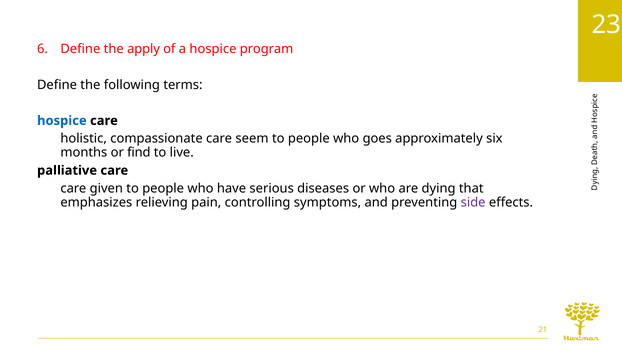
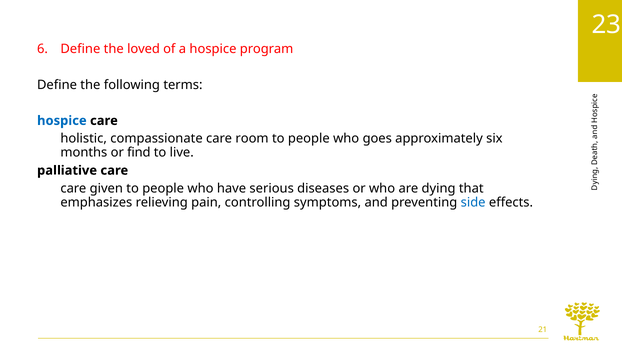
apply: apply -> loved (143, 49)
seem: seem -> room (252, 138)
side colour: purple -> blue (473, 202)
